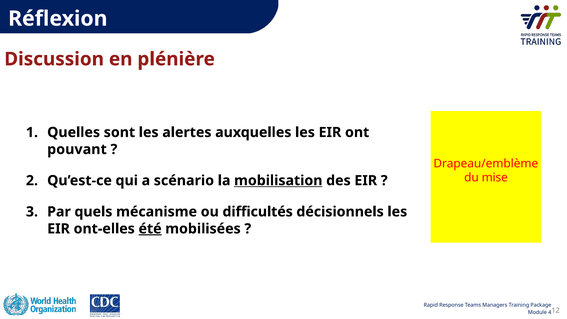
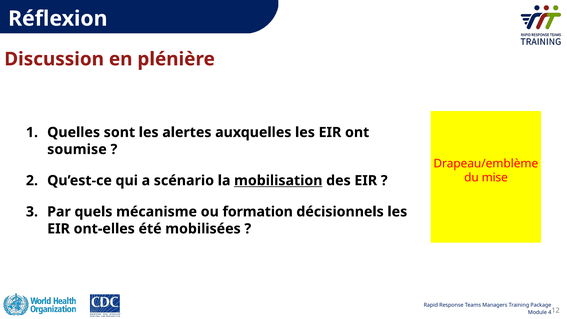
pouvant: pouvant -> soumise (77, 149)
difficultés: difficultés -> formation (258, 212)
été underline: present -> none (150, 229)
